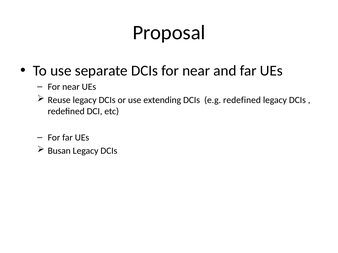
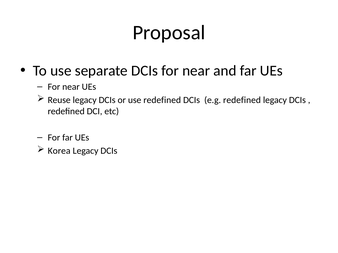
use extending: extending -> redefined (162, 100)
Busan: Busan -> Korea (59, 151)
